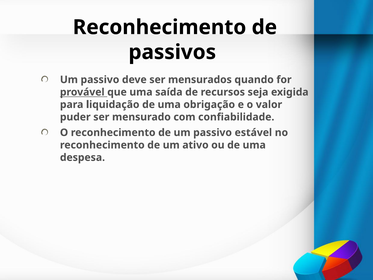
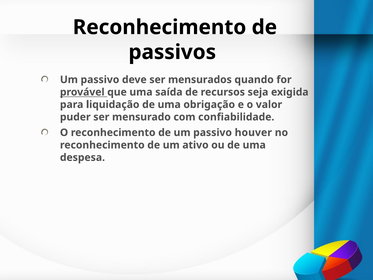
estável: estável -> houver (253, 132)
